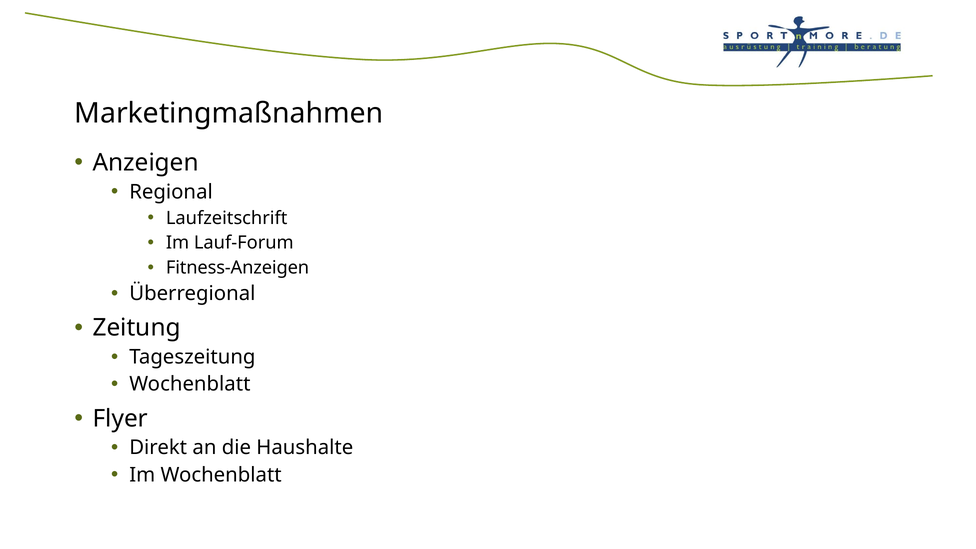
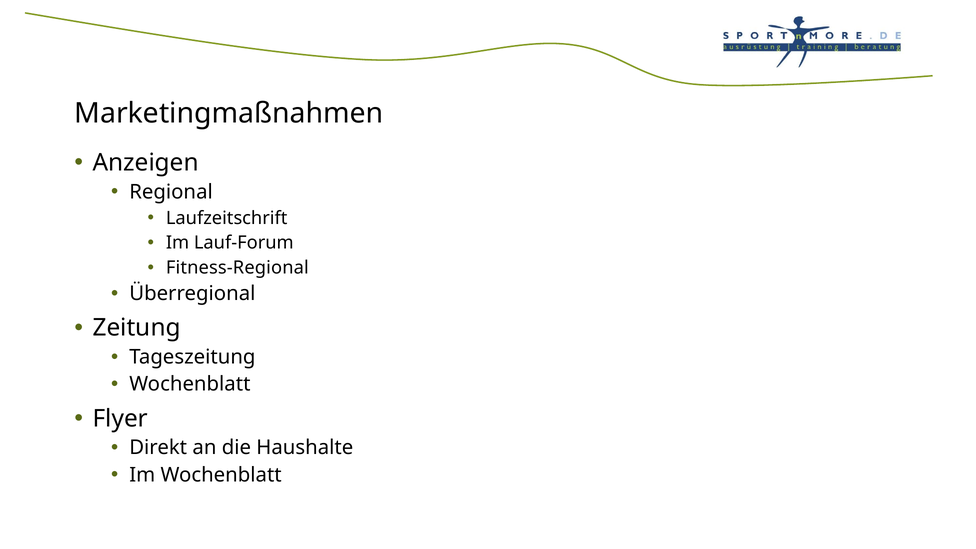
Fitness-Anzeigen: Fitness-Anzeigen -> Fitness-Regional (237, 268)
